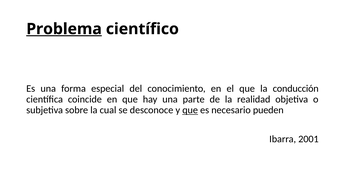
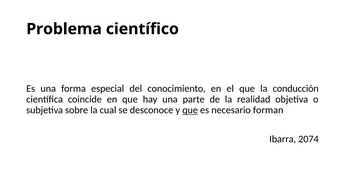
Problema underline: present -> none (64, 29)
pueden: pueden -> forman (268, 110)
2001: 2001 -> 2074 (308, 139)
